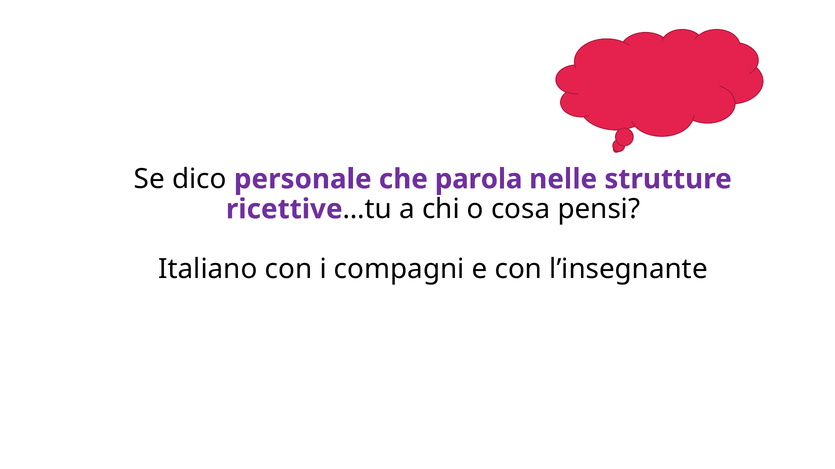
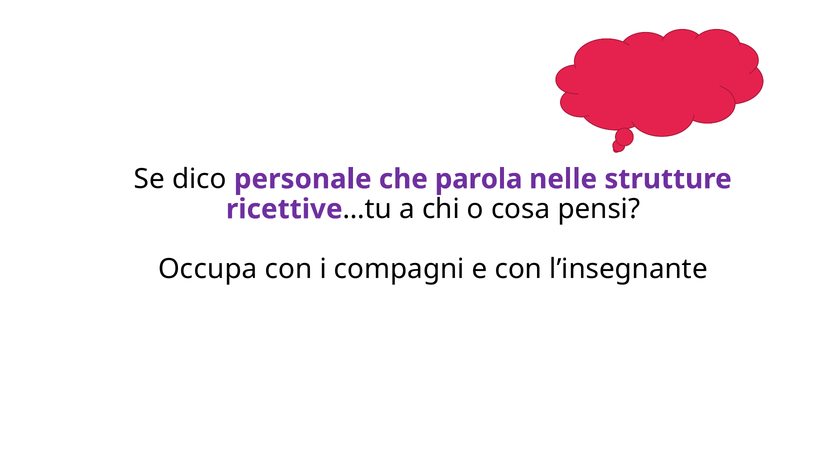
Italiano: Italiano -> Occupa (208, 270)
